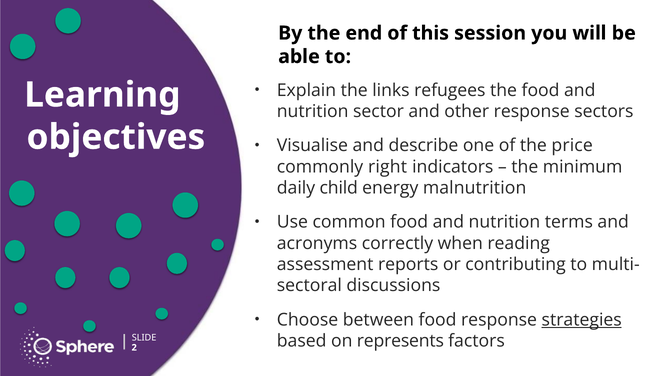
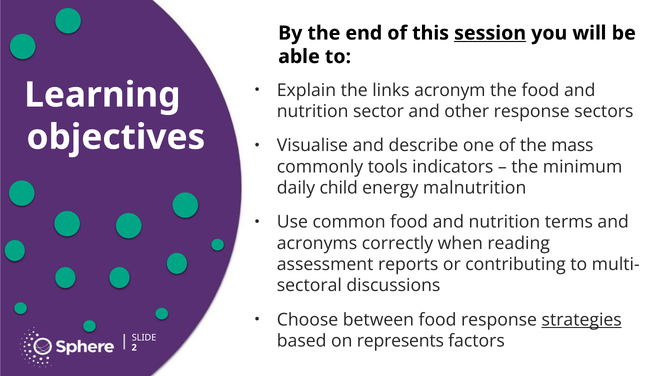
session underline: none -> present (490, 33)
refugees: refugees -> acronym (450, 90)
price: price -> mass (572, 146)
right: right -> tools (388, 167)
